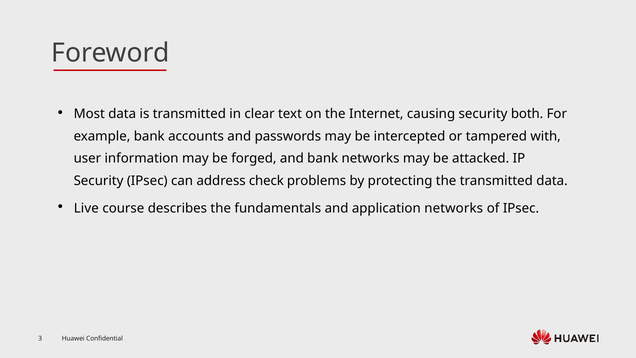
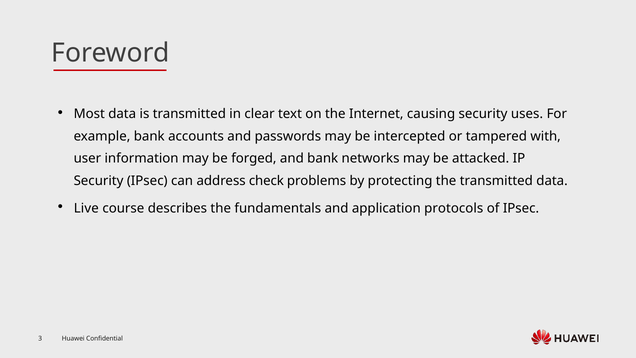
both: both -> uses (527, 114)
application networks: networks -> protocols (454, 208)
